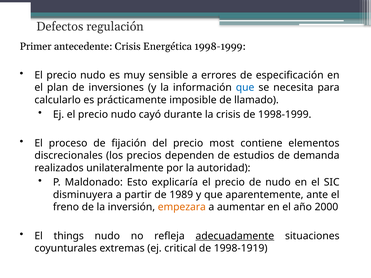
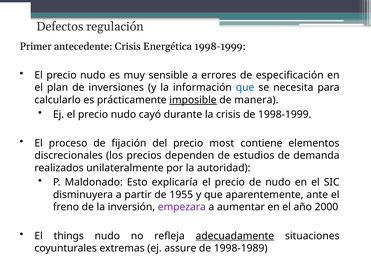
imposible underline: none -> present (193, 100)
llamado: llamado -> manera (256, 100)
1989: 1989 -> 1955 (181, 195)
empezara colour: orange -> purple (182, 207)
critical: critical -> assure (180, 248)
1998-1919: 1998-1919 -> 1998-1989 (241, 248)
